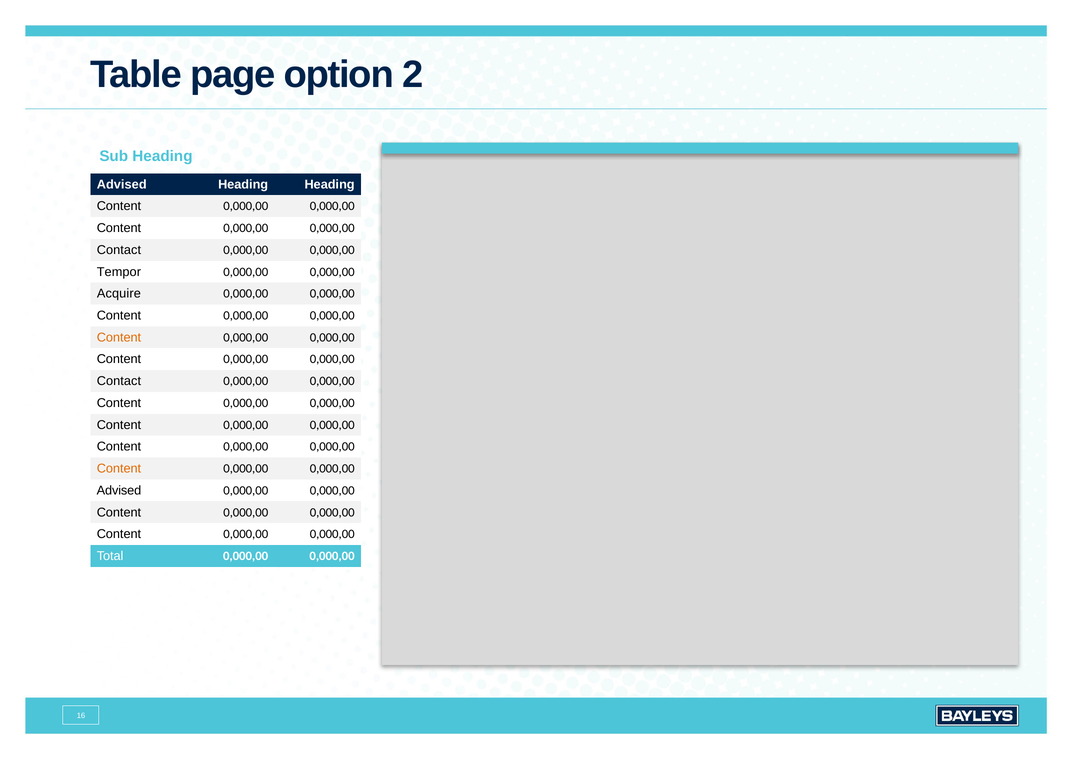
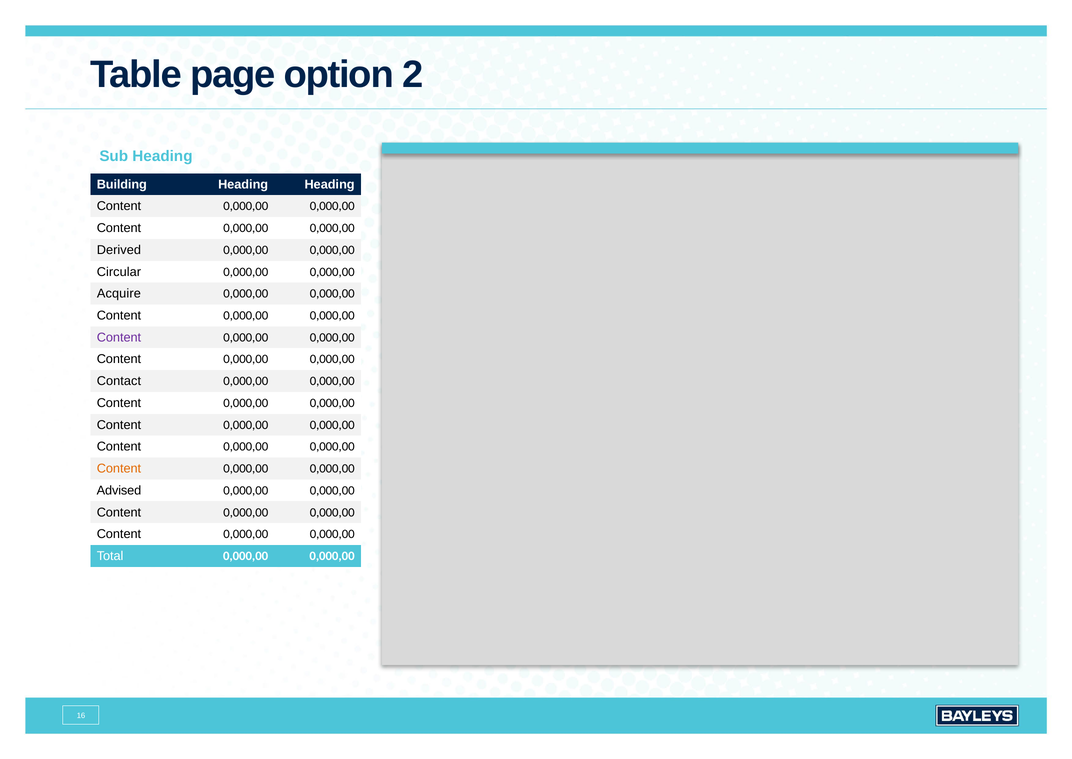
Advised: Advised -> Building (122, 184)
Contact: Contact -> Derived (119, 250)
Tempor: Tempor -> Circular (119, 272)
Content colour: orange -> purple (119, 337)
